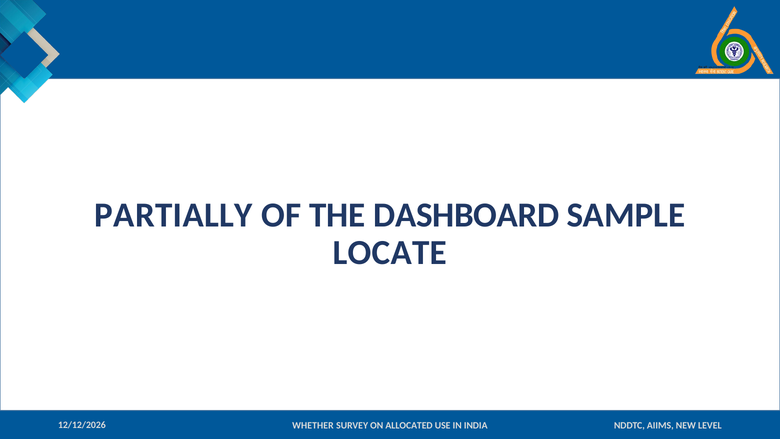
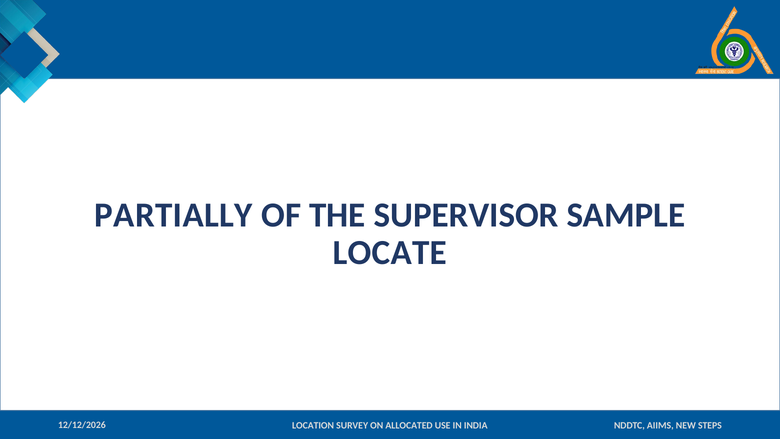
DASHBOARD: DASHBOARD -> SUPERVISOR (466, 215)
WHETHER: WHETHER -> LOCATION (313, 425)
LEVEL: LEVEL -> STEPS (710, 425)
